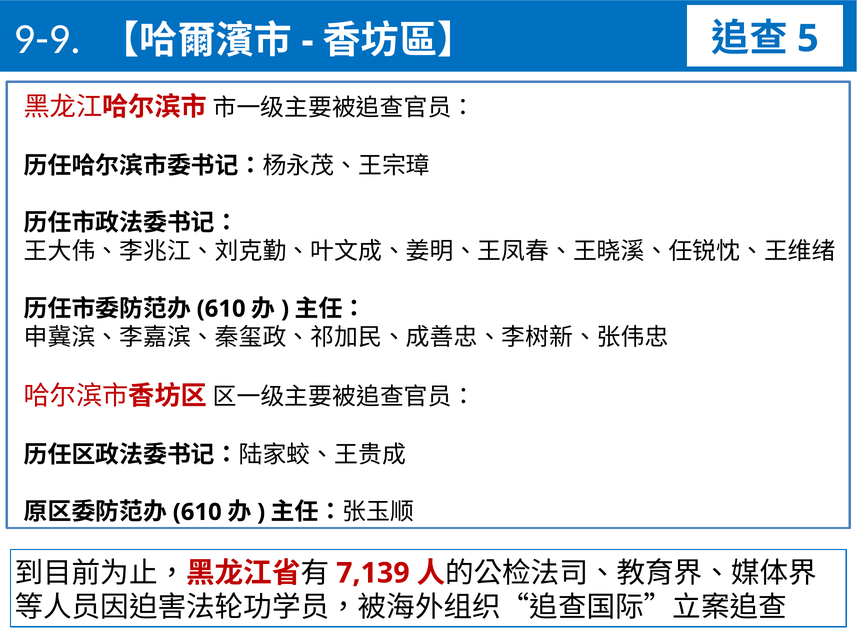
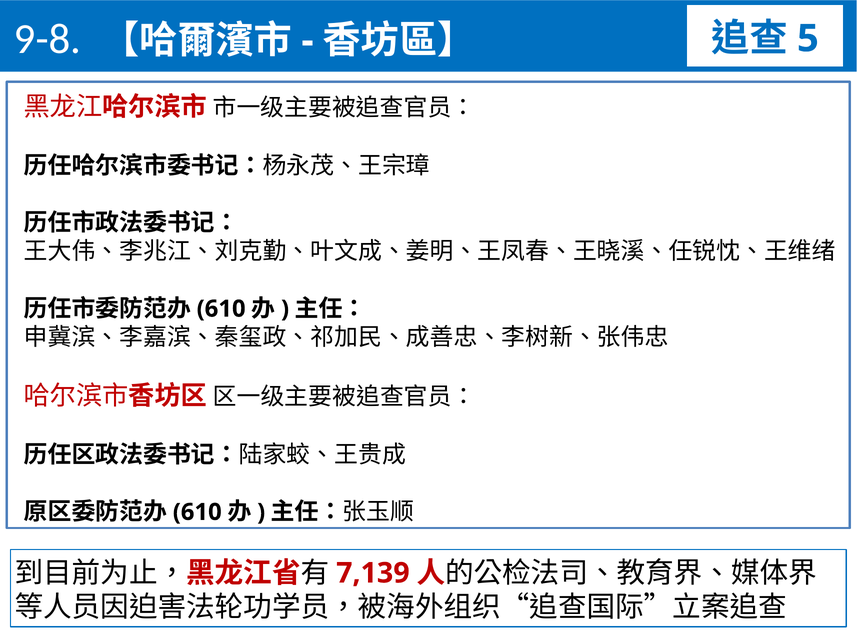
9-9: 9-9 -> 9-8 (48, 39)
